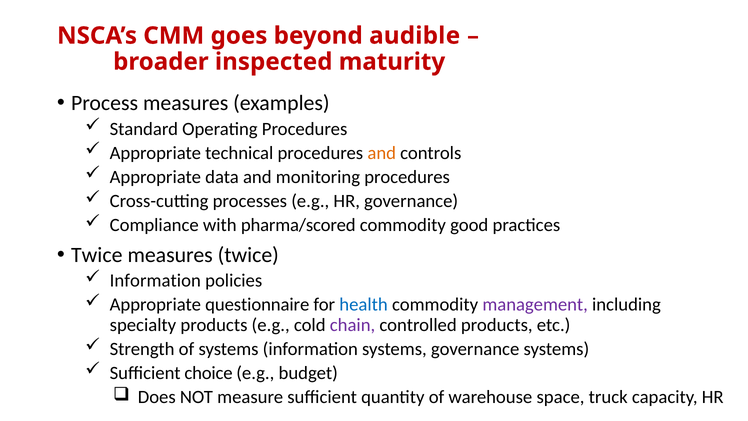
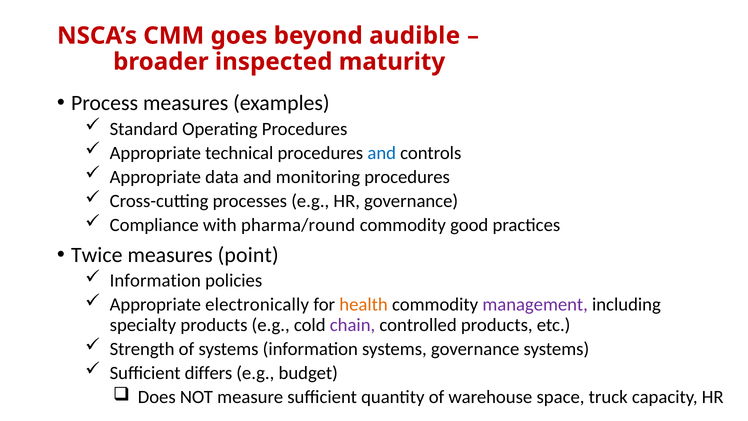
and colour: orange -> blue (382, 153)
pharma/scored: pharma/scored -> pharma/round (298, 225)
measures twice: twice -> point (248, 255)
questionnaire: questionnaire -> electronically (257, 305)
health colour: blue -> orange (364, 305)
choice: choice -> differs (209, 373)
